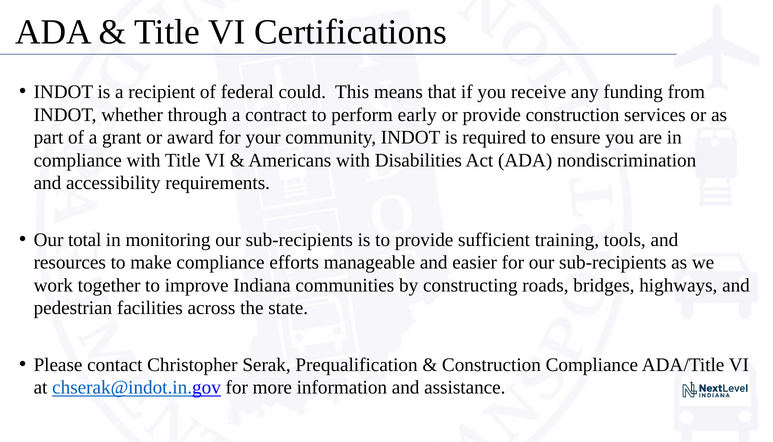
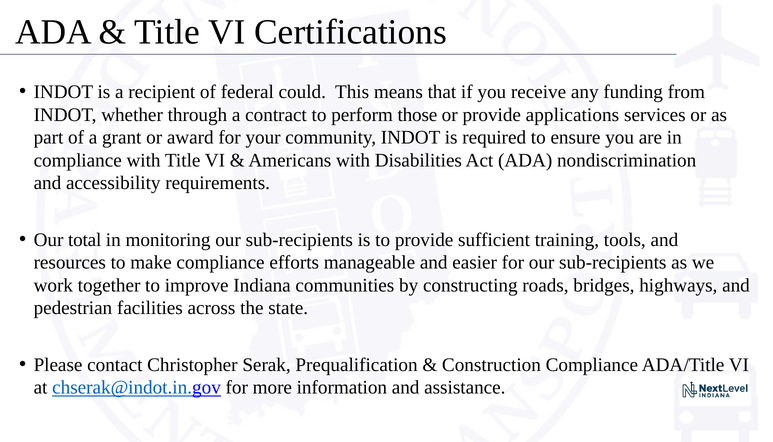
early: early -> those (417, 115)
provide construction: construction -> applications (572, 115)
